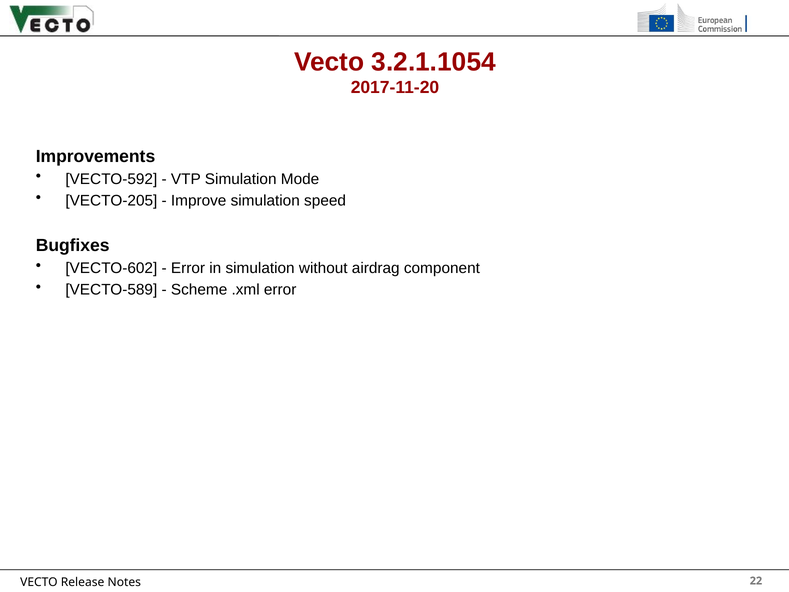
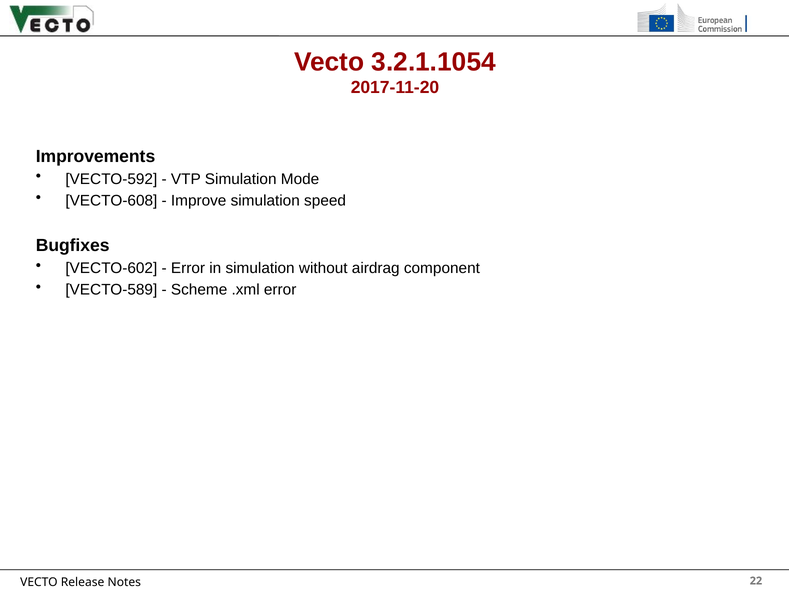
VECTO-205: VECTO-205 -> VECTO-608 (111, 200)
